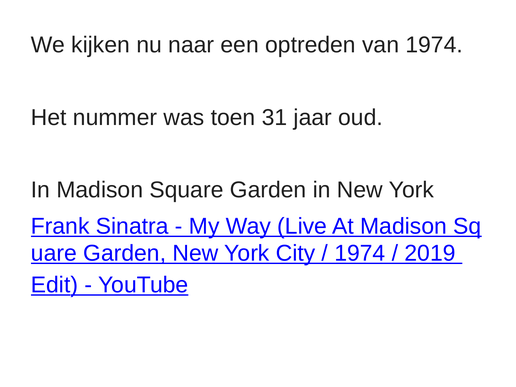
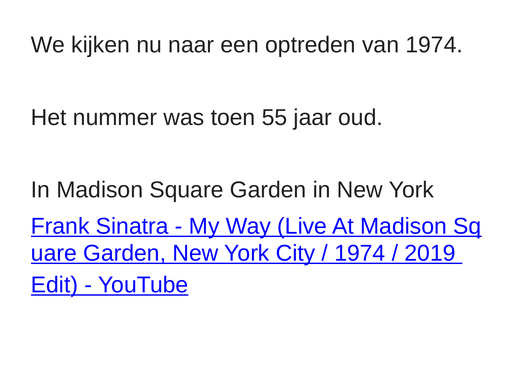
31: 31 -> 55 (274, 117)
